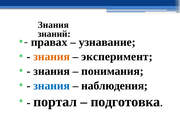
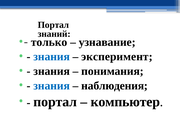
Знания: Знания -> Портал (53, 25)
правах: правах -> только (49, 42)
знания colour: orange -> blue (52, 57)
подготовка: подготовка -> компьютер (125, 102)
